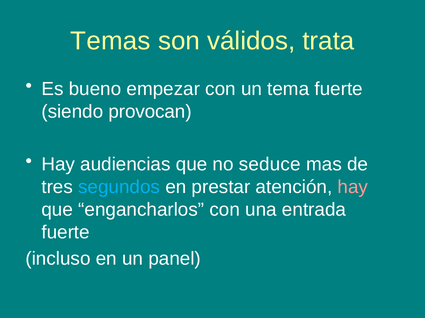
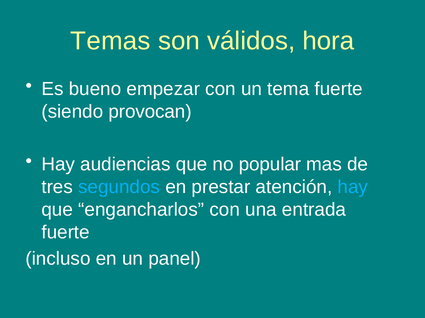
trata: trata -> hora (328, 41)
seduce: seduce -> popular (270, 165)
hay colour: pink -> light blue (353, 187)
